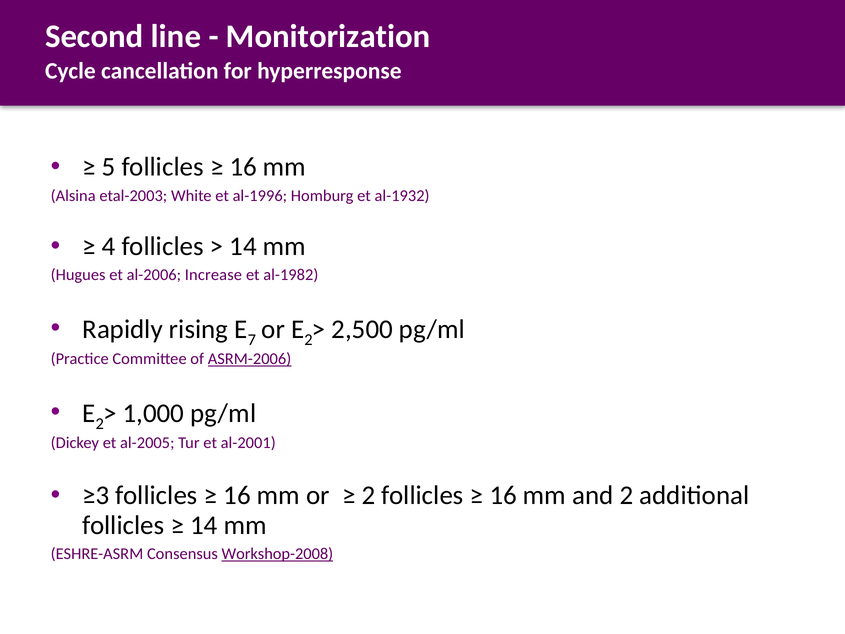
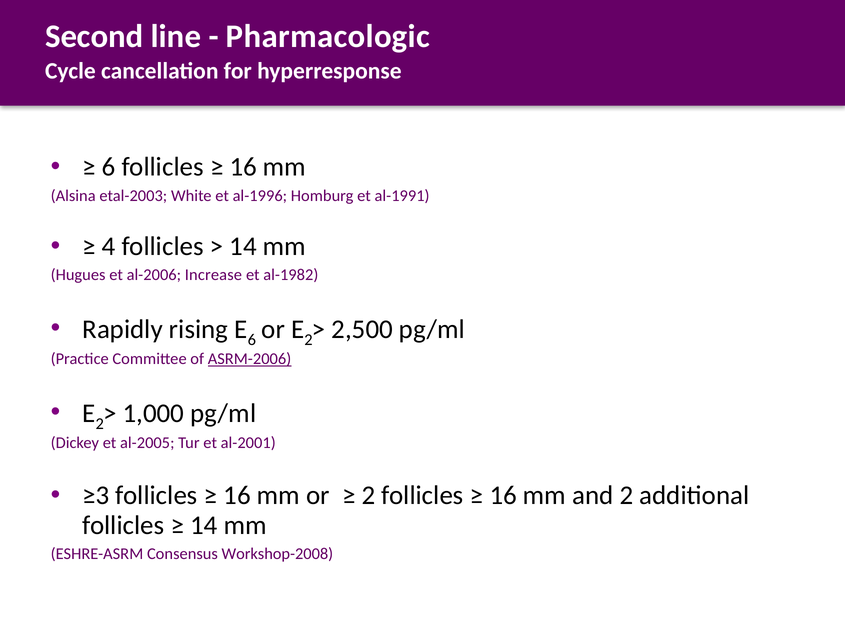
Monitorization: Monitorization -> Pharmacologic (328, 36)
5: 5 -> 6 (109, 167)
al-1932: al-1932 -> al-1991 (402, 196)
7: 7 -> 6 (252, 340)
Workshop-2008 underline: present -> none (277, 554)
